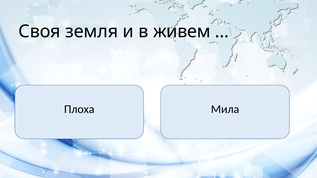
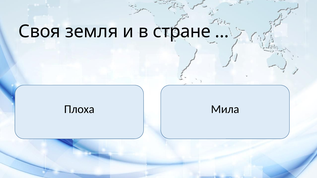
живем: живем -> стране (182, 31)
